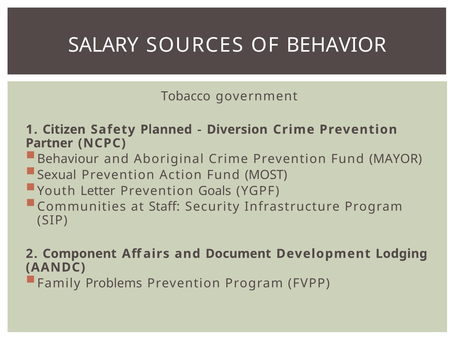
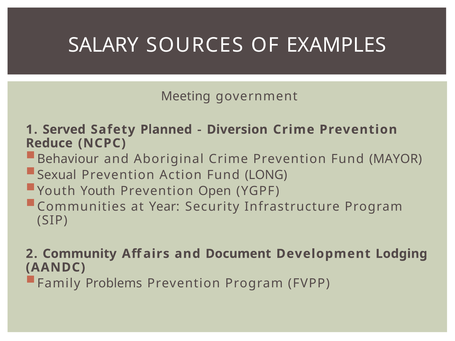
BEHAVIOR: BEHAVIOR -> EXAMPLES (336, 45)
Tobacco: Tobacco -> Meeting (186, 96)
Citizen: Citizen -> Served (64, 130)
Partner: Partner -> Reduce (49, 143)
MOST: MOST -> LONG (266, 175)
Youth Letter: Letter -> Youth (98, 191)
Goals: Goals -> Open (215, 191)
Staff: Staff -> Year (164, 207)
Component: Component -> Community (80, 254)
